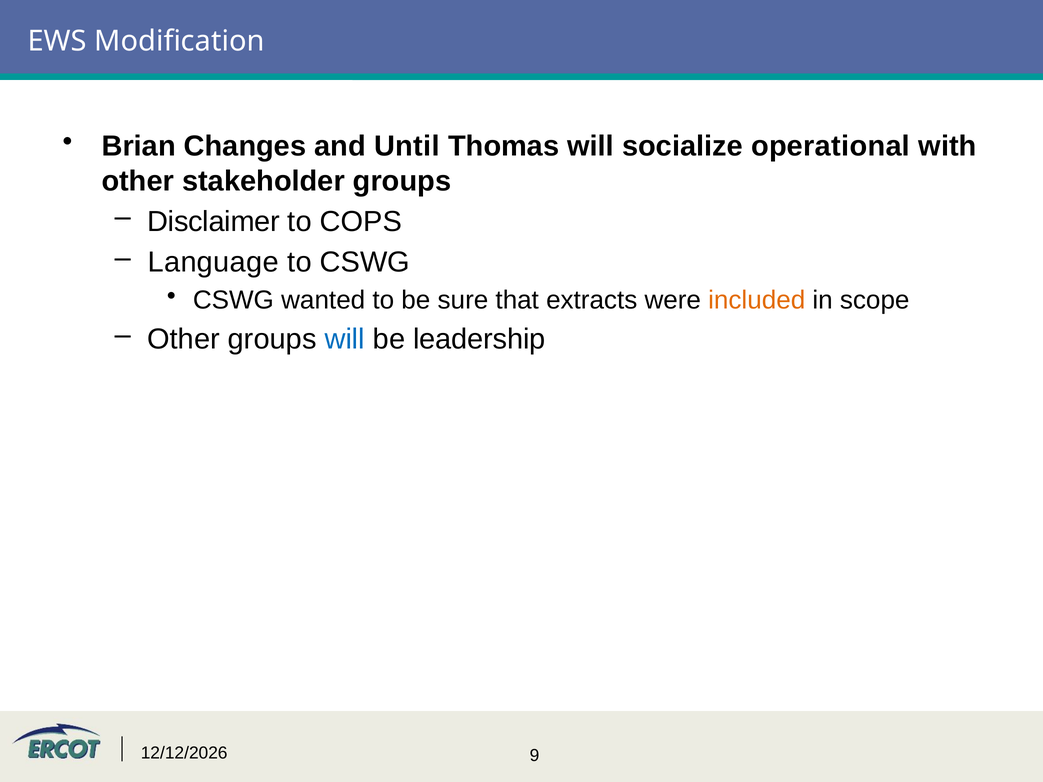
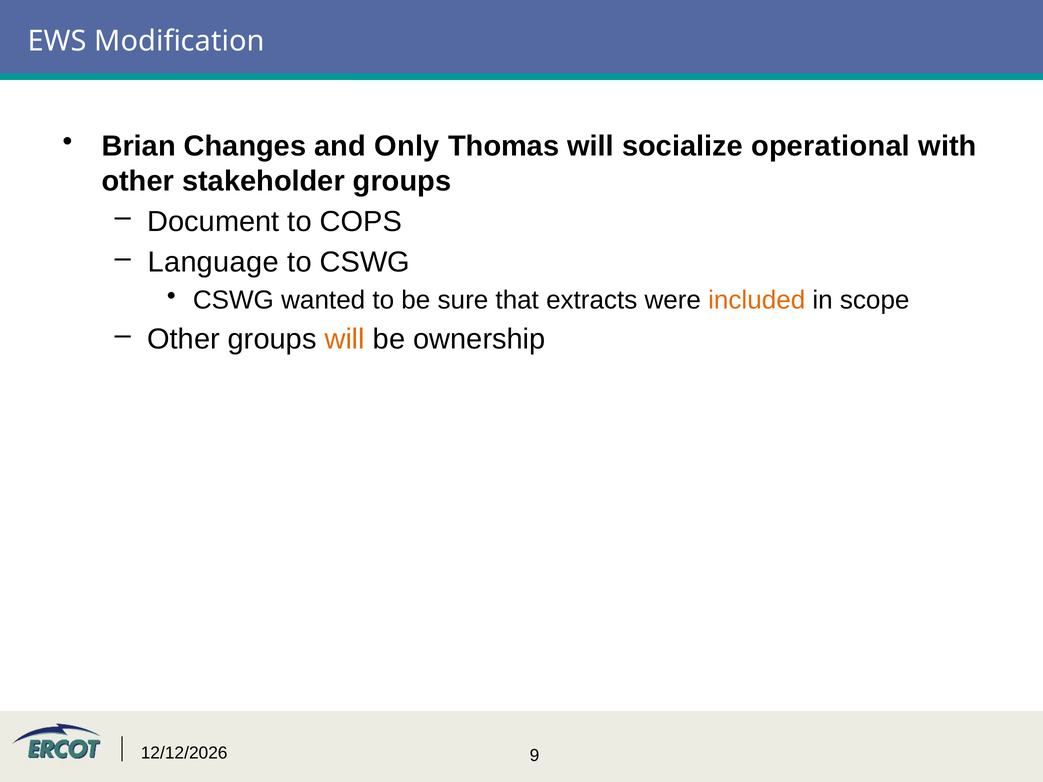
Until: Until -> Only (407, 146)
Disclaimer: Disclaimer -> Document (213, 222)
will colour: blue -> orange (345, 339)
leadership: leadership -> ownership (479, 339)
